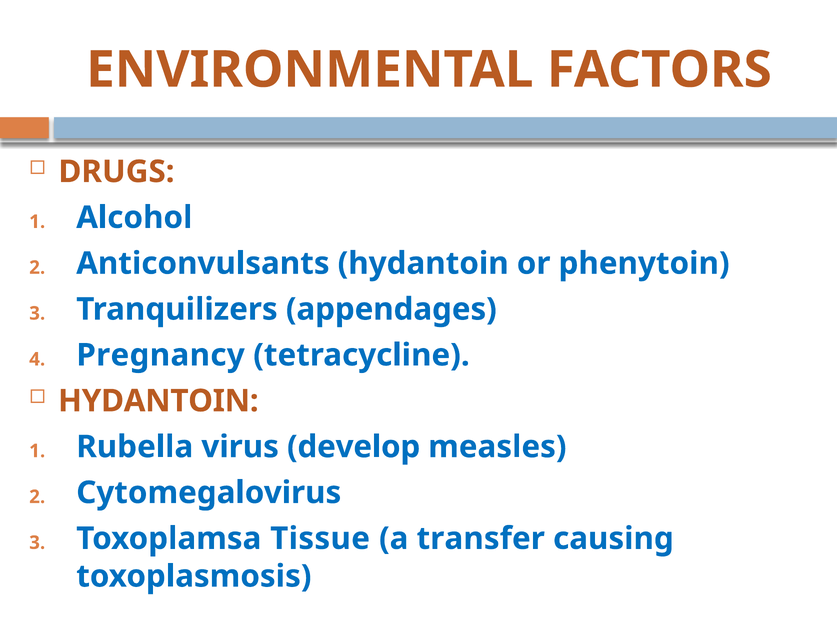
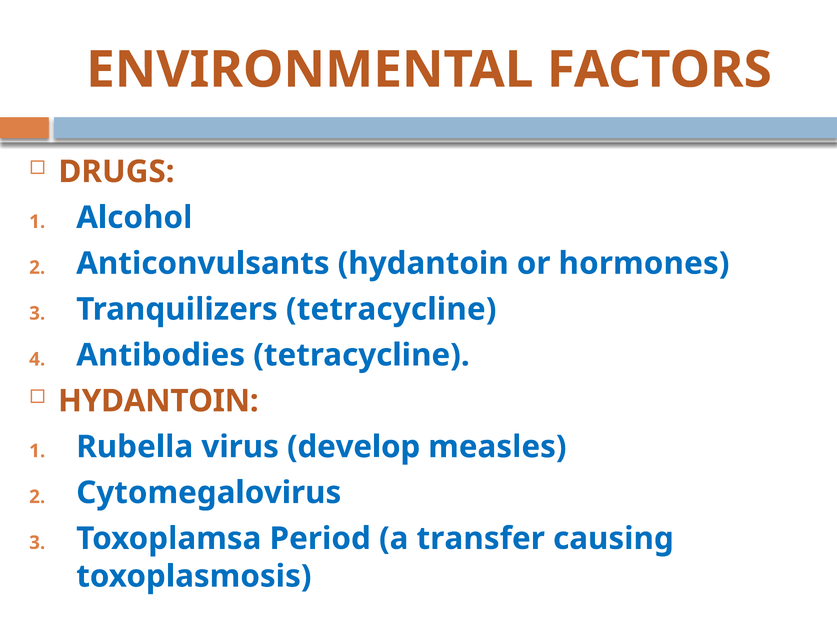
phenytoin: phenytoin -> hormones (644, 263)
Tranquilizers appendages: appendages -> tetracycline (391, 309)
Pregnancy: Pregnancy -> Antibodies (161, 355)
Tissue: Tissue -> Period (320, 538)
